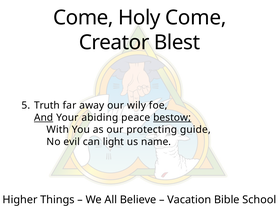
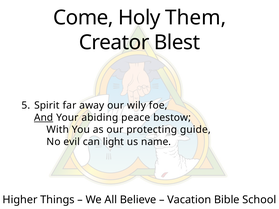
Holy Come: Come -> Them (196, 18)
Truth: Truth -> Spirit (47, 106)
bestow underline: present -> none (172, 118)
